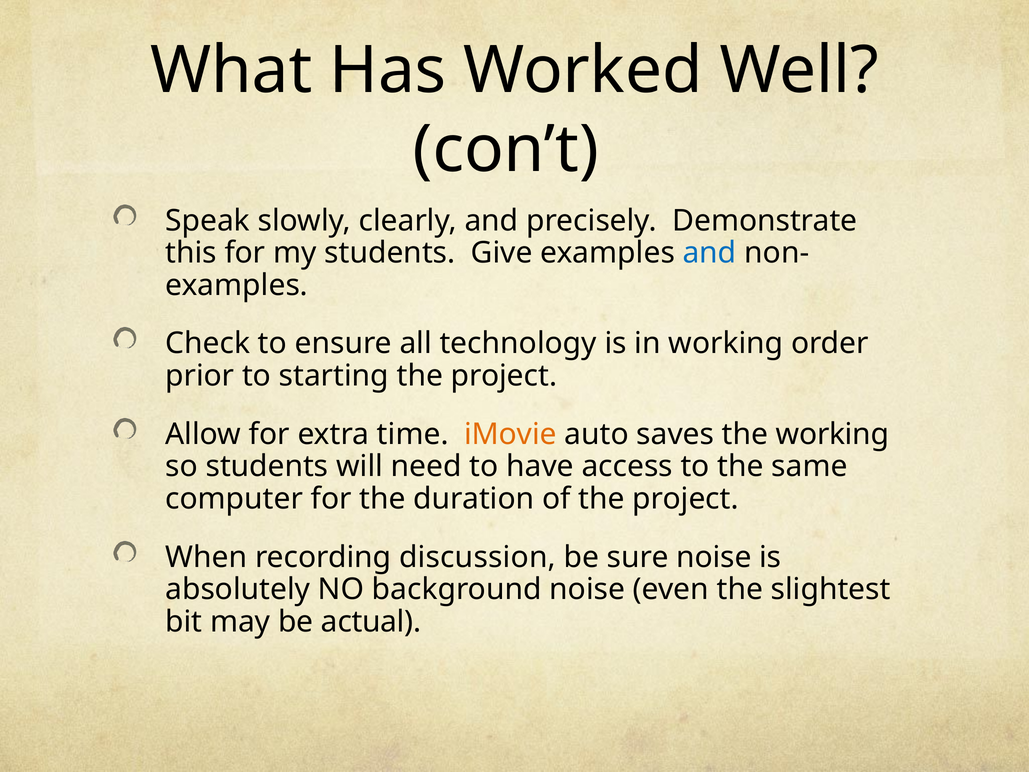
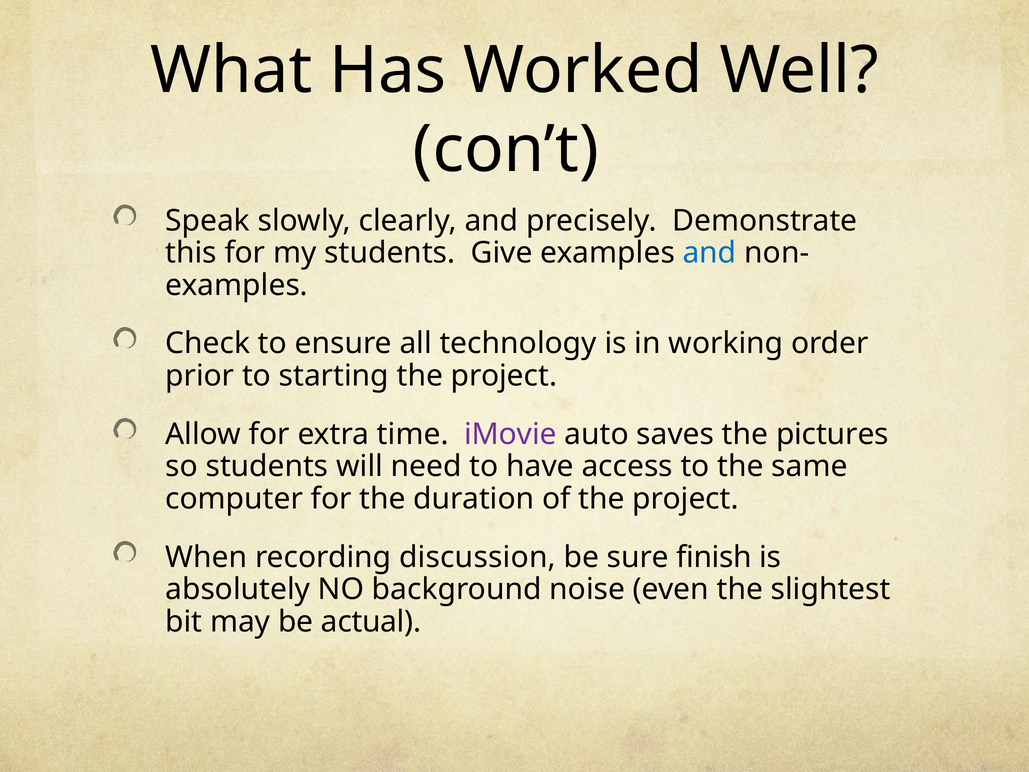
iMovie colour: orange -> purple (510, 434)
the working: working -> pictures (832, 434)
sure noise: noise -> finish (714, 557)
